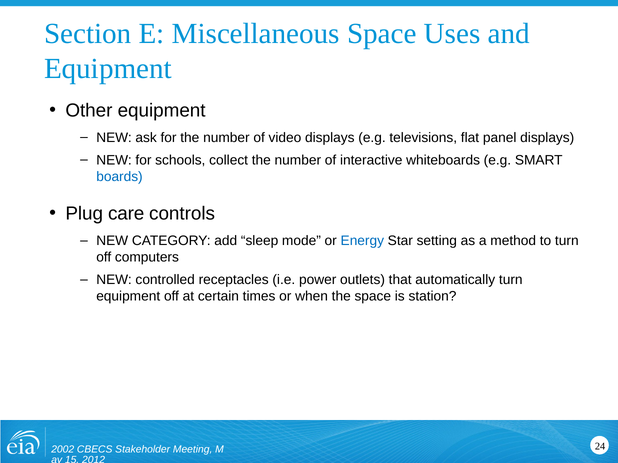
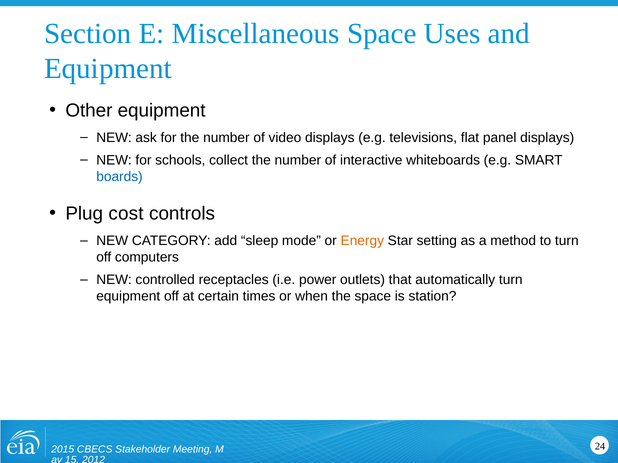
care: care -> cost (126, 214)
Energy colour: blue -> orange (362, 241)
2002: 2002 -> 2015 (63, 450)
